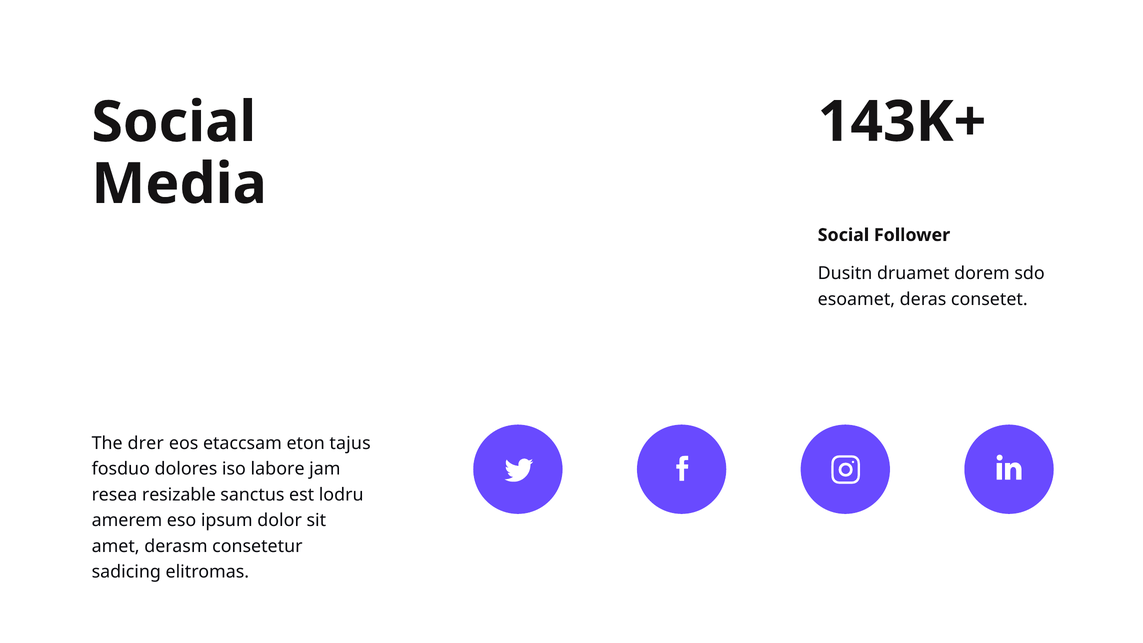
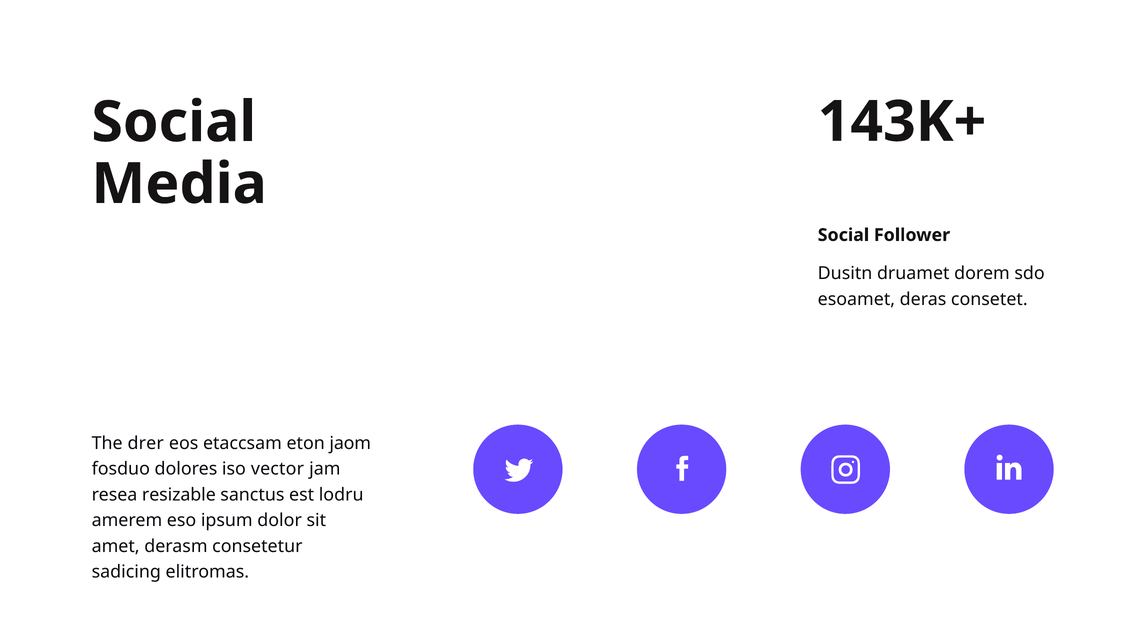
tajus: tajus -> jaom (350, 443)
labore: labore -> vector (277, 469)
